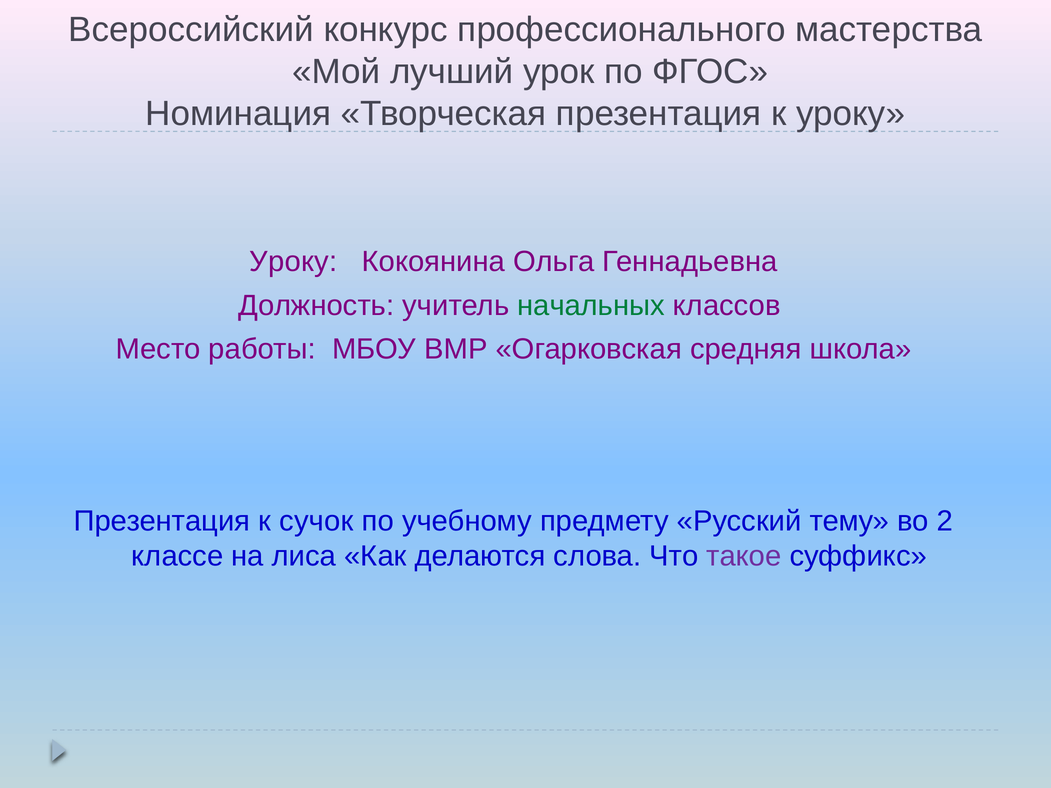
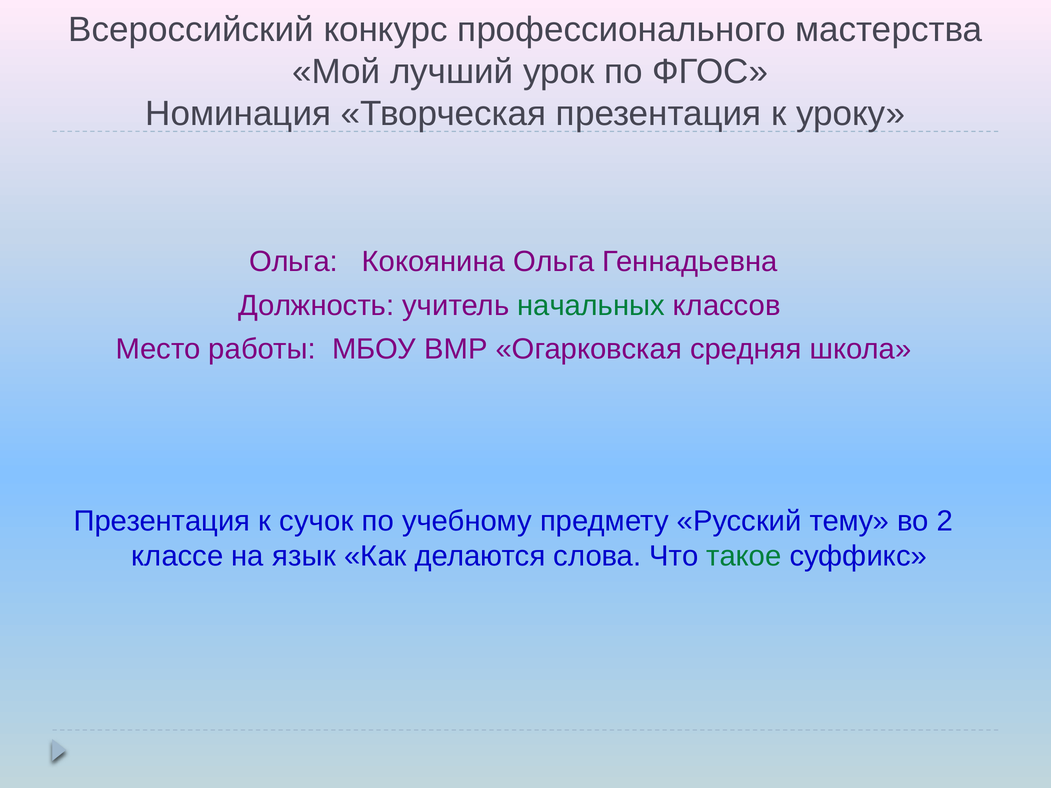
Уроку: Уроку -> Ольга (294, 262)
лиса: лиса -> язык (304, 556)
такое colour: purple -> green (744, 556)
